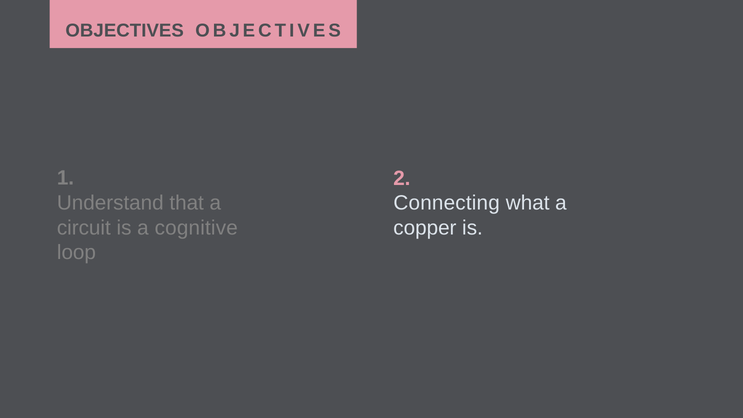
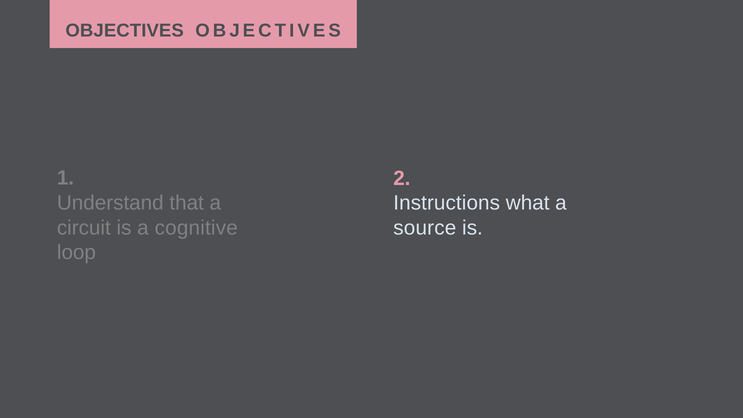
Connecting: Connecting -> Instructions (447, 203)
copper: copper -> source (425, 228)
